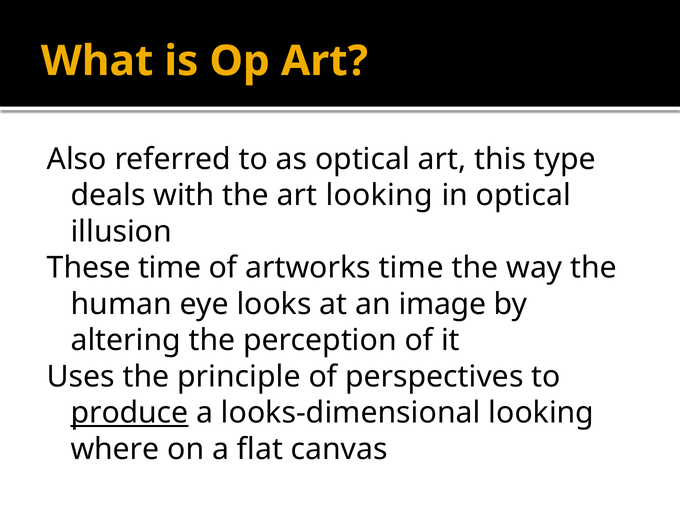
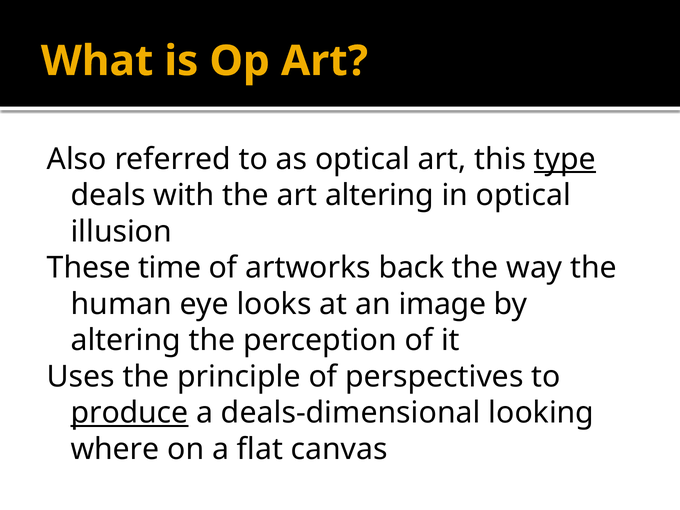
type underline: none -> present (565, 159)
art looking: looking -> altering (380, 195)
artworks time: time -> back (411, 268)
looks-dimensional: looks-dimensional -> deals-dimensional (351, 413)
